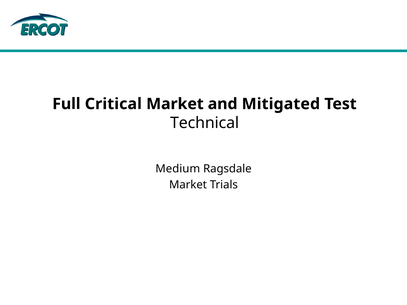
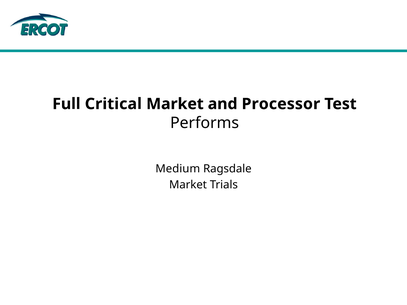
Mitigated: Mitigated -> Processor (281, 104)
Technical: Technical -> Performs (205, 123)
